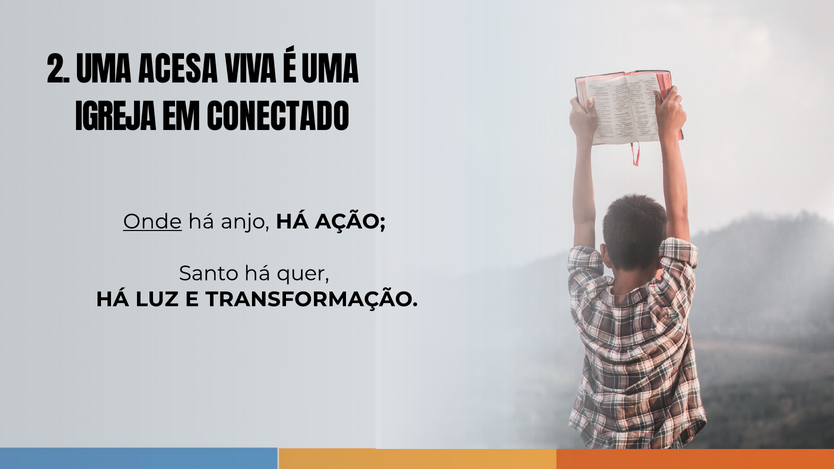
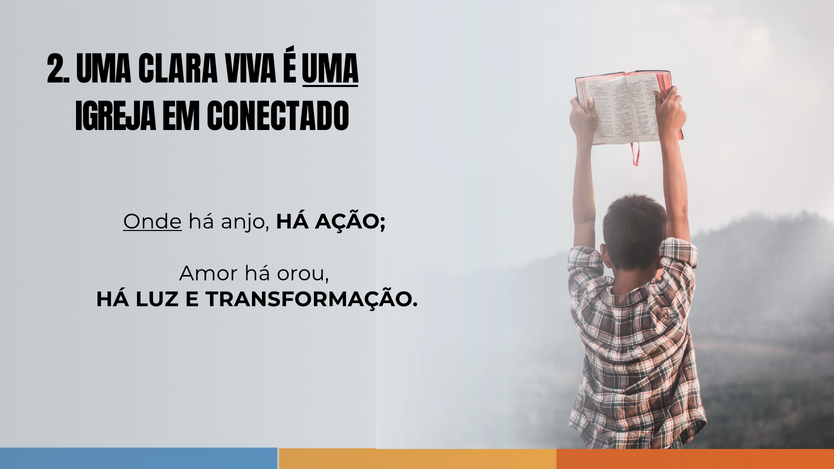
ACESA: ACESA -> CLARA (178, 71)
UMA underline: none -> present (330, 71)
Santo: Santo -> Amor (209, 273)
quer: quer -> orou (303, 273)
